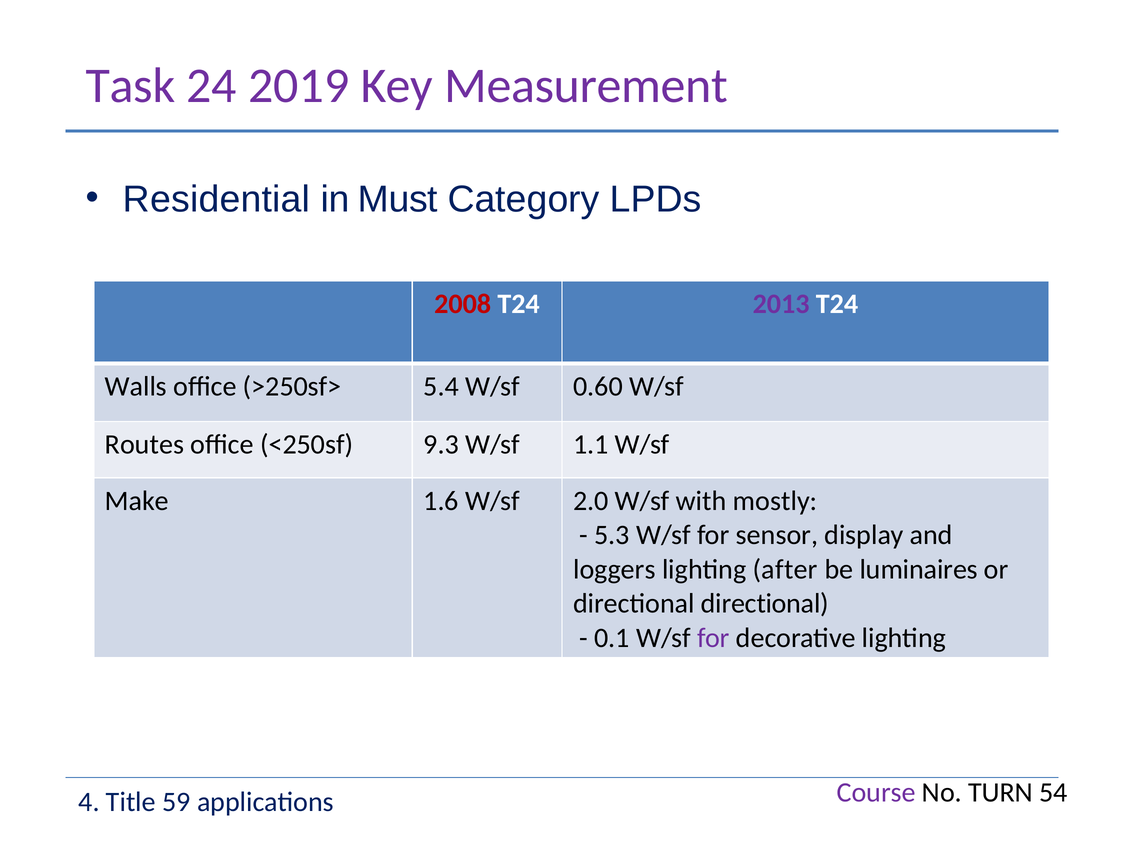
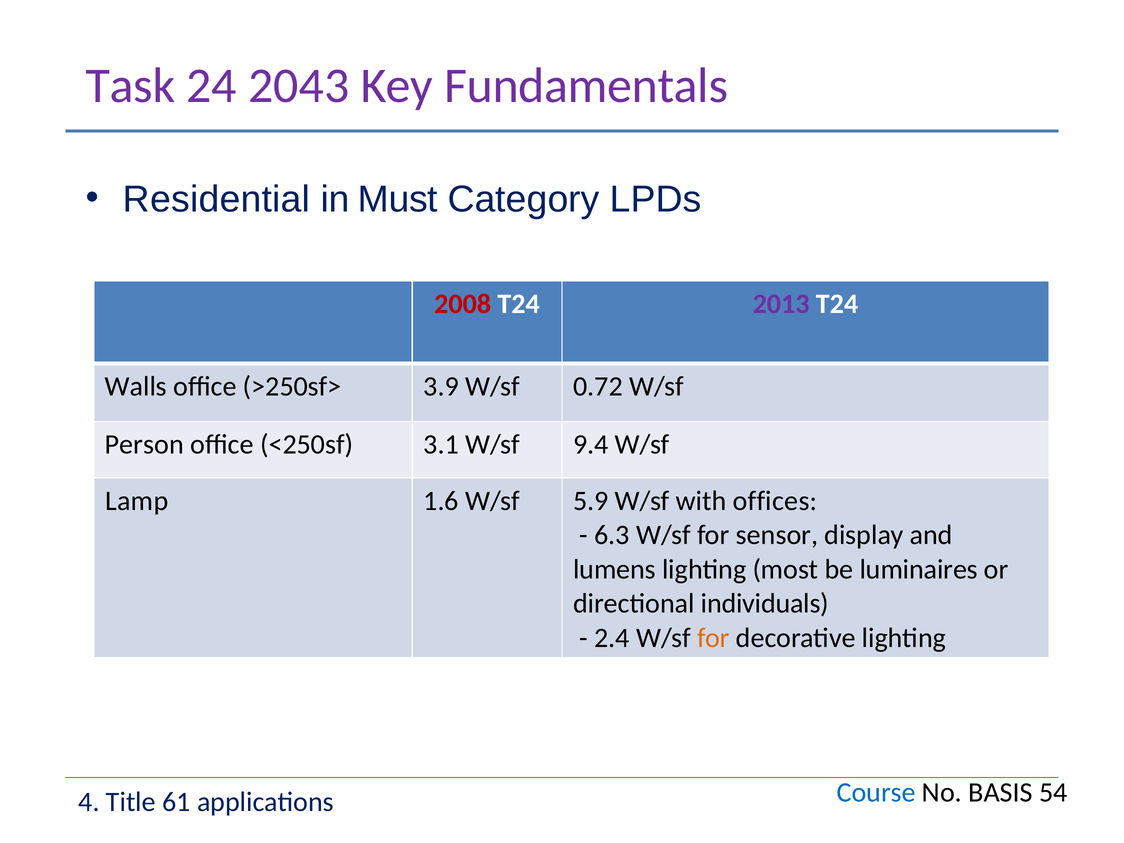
2019: 2019 -> 2043 (299, 86)
Measurement: Measurement -> Fundamentals (586, 86)
5.4: 5.4 -> 3.9 (441, 387)
0.60: 0.60 -> 0.72 (598, 387)
Routes: Routes -> Person (144, 445)
9.3: 9.3 -> 3.1 (441, 445)
1.1: 1.1 -> 9.4 (591, 445)
Make: Make -> Lamp (137, 501)
2.0: 2.0 -> 5.9 (591, 501)
mostly: mostly -> offices (775, 501)
5.3: 5.3 -> 6.3 (612, 535)
loggers: loggers -> lumens (615, 569)
after: after -> most (785, 569)
directional directional: directional -> individuals (765, 604)
0.1: 0.1 -> 2.4 (612, 638)
for colour: purple -> orange (713, 638)
Course colour: purple -> blue (876, 792)
TURN: TURN -> BASIS (1000, 792)
59: 59 -> 61 (176, 802)
